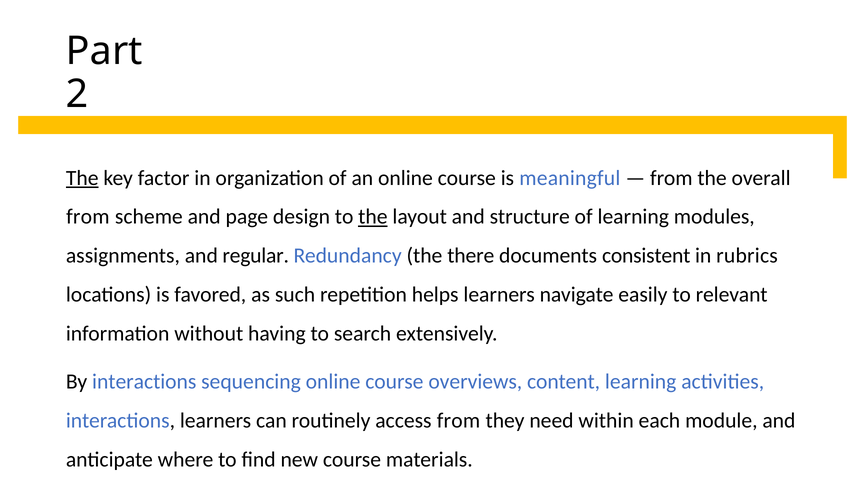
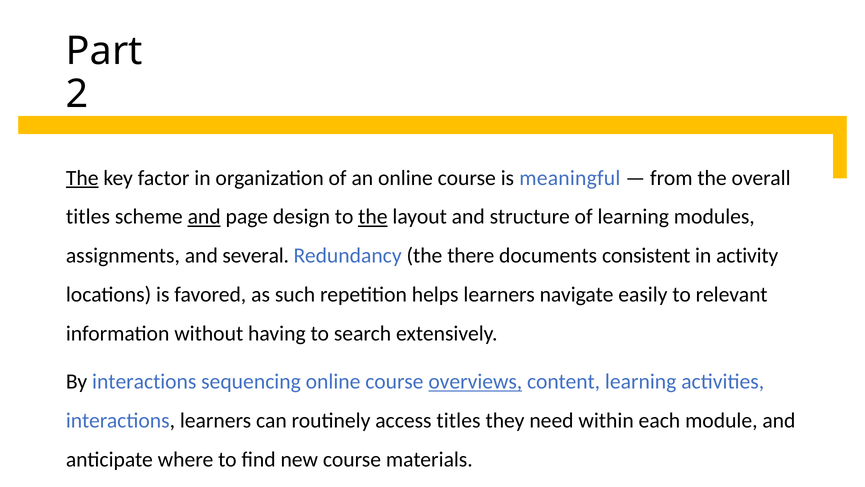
from: from -> titles (88, 217)
and underline: none -> present (204, 217)
regular: regular -> several (256, 256)
rubrics: rubrics -> activity (747, 256)
overviews underline: none -> present (475, 381)
access from: from -> titles (459, 420)
